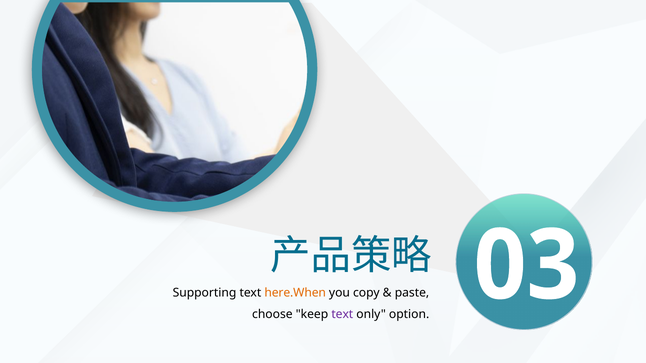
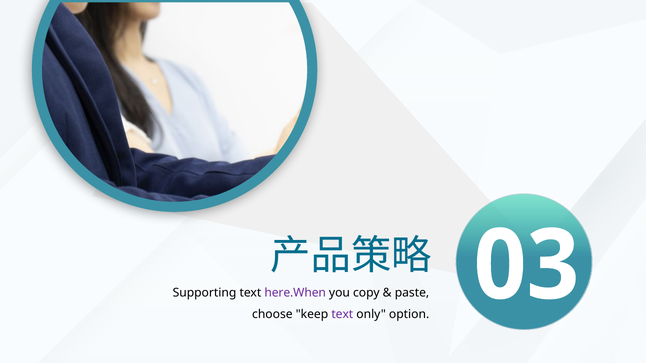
here.When colour: orange -> purple (295, 293)
